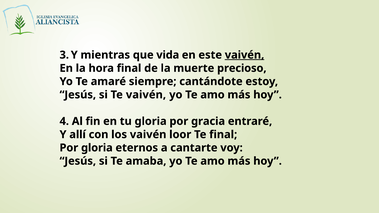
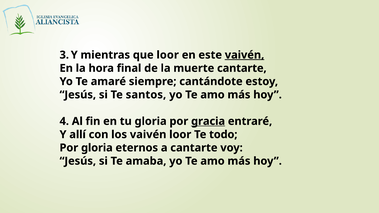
que vida: vida -> loor (168, 55)
muerte precioso: precioso -> cantarte (242, 68)
Te vaivén: vaivén -> santos (146, 95)
gracia underline: none -> present (208, 121)
Te final: final -> todo (223, 135)
